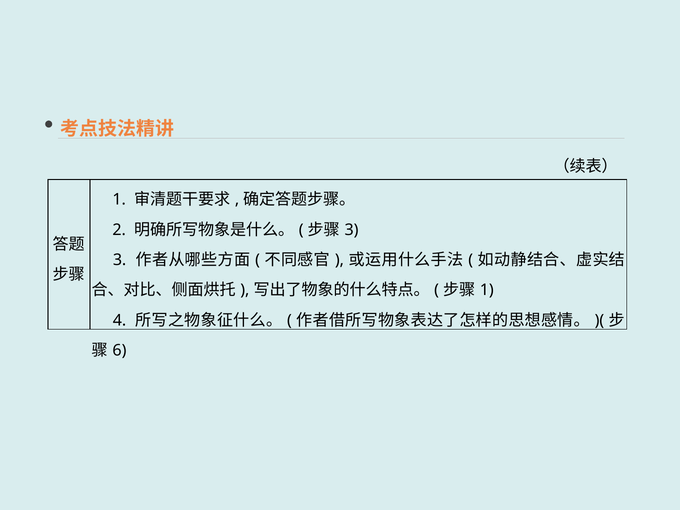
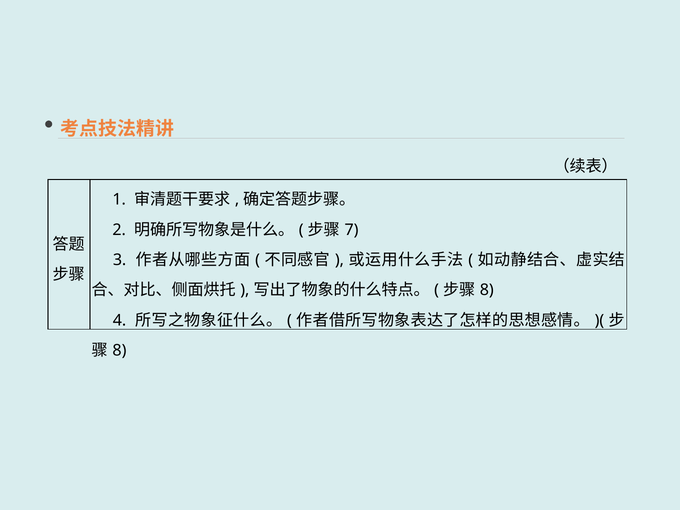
3: 3 -> 7 (352, 230)
1: 1 -> 8 (487, 290)
6: 6 -> 8 (119, 351)
